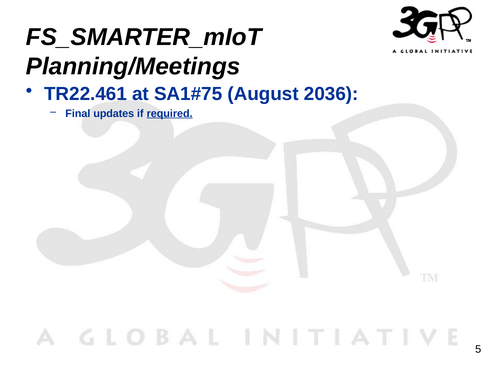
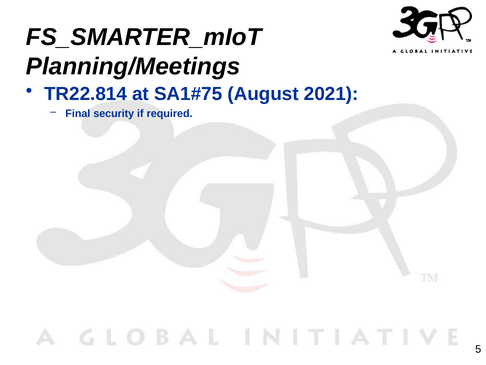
TR22.461: TR22.461 -> TR22.814 (85, 94)
2036: 2036 -> 2021 (331, 94)
updates: updates -> security (114, 113)
required underline: present -> none (170, 113)
